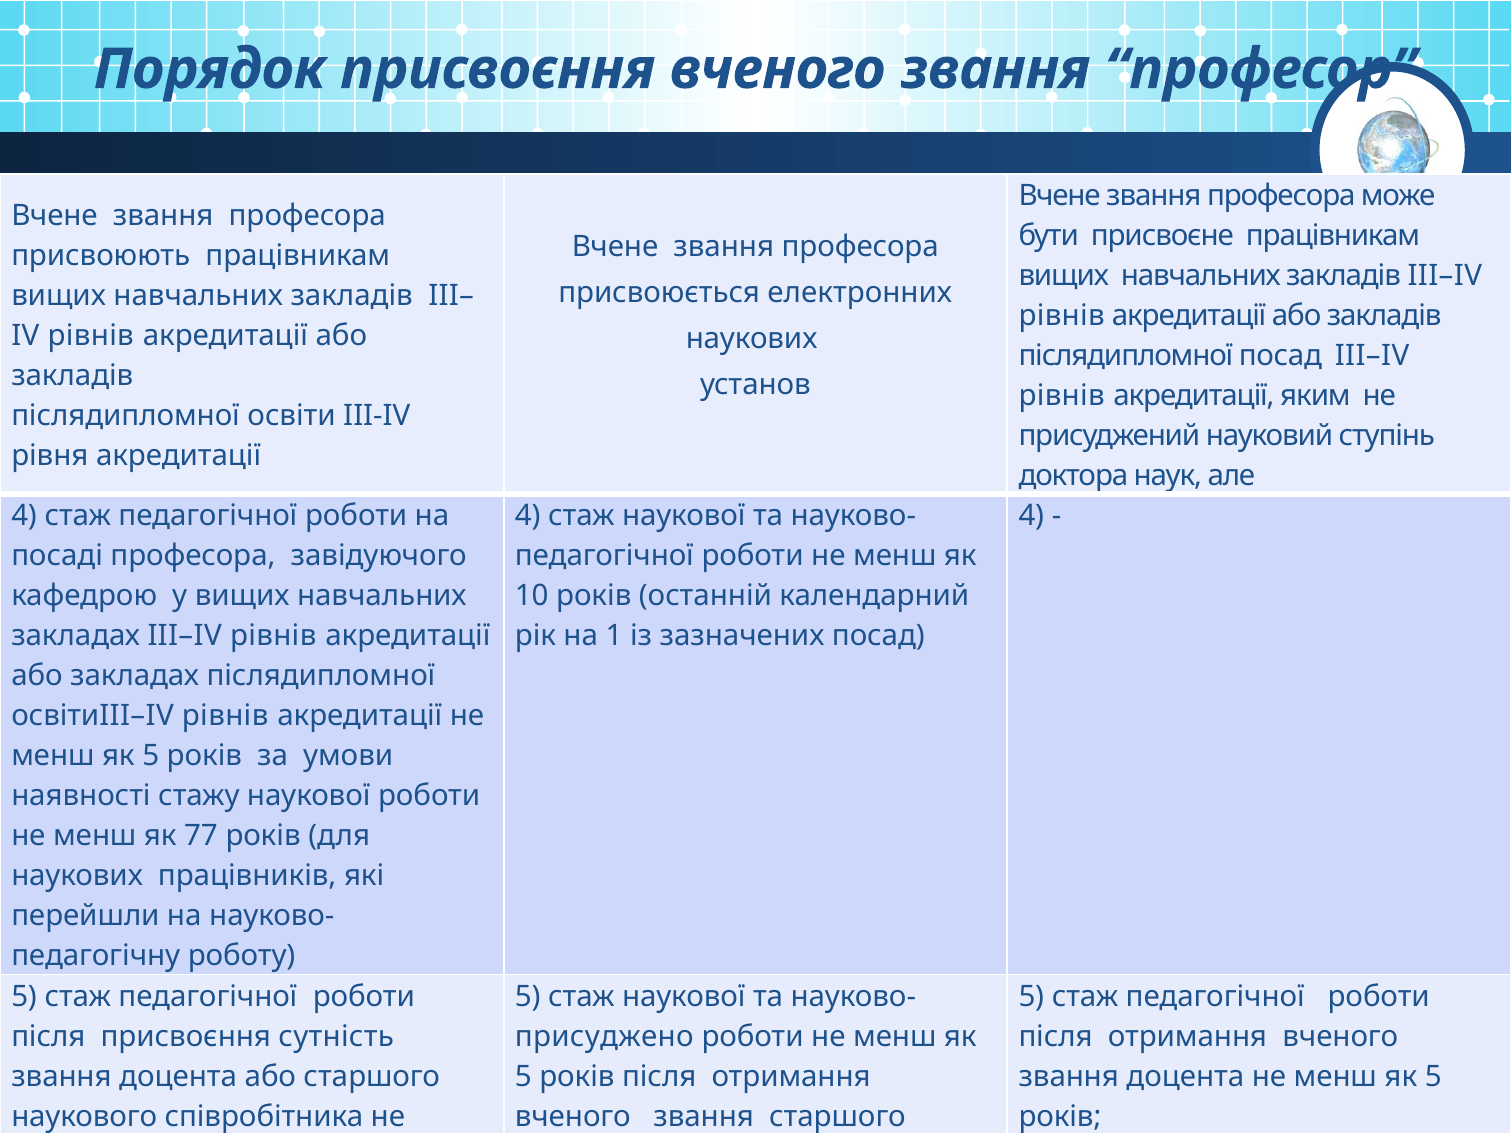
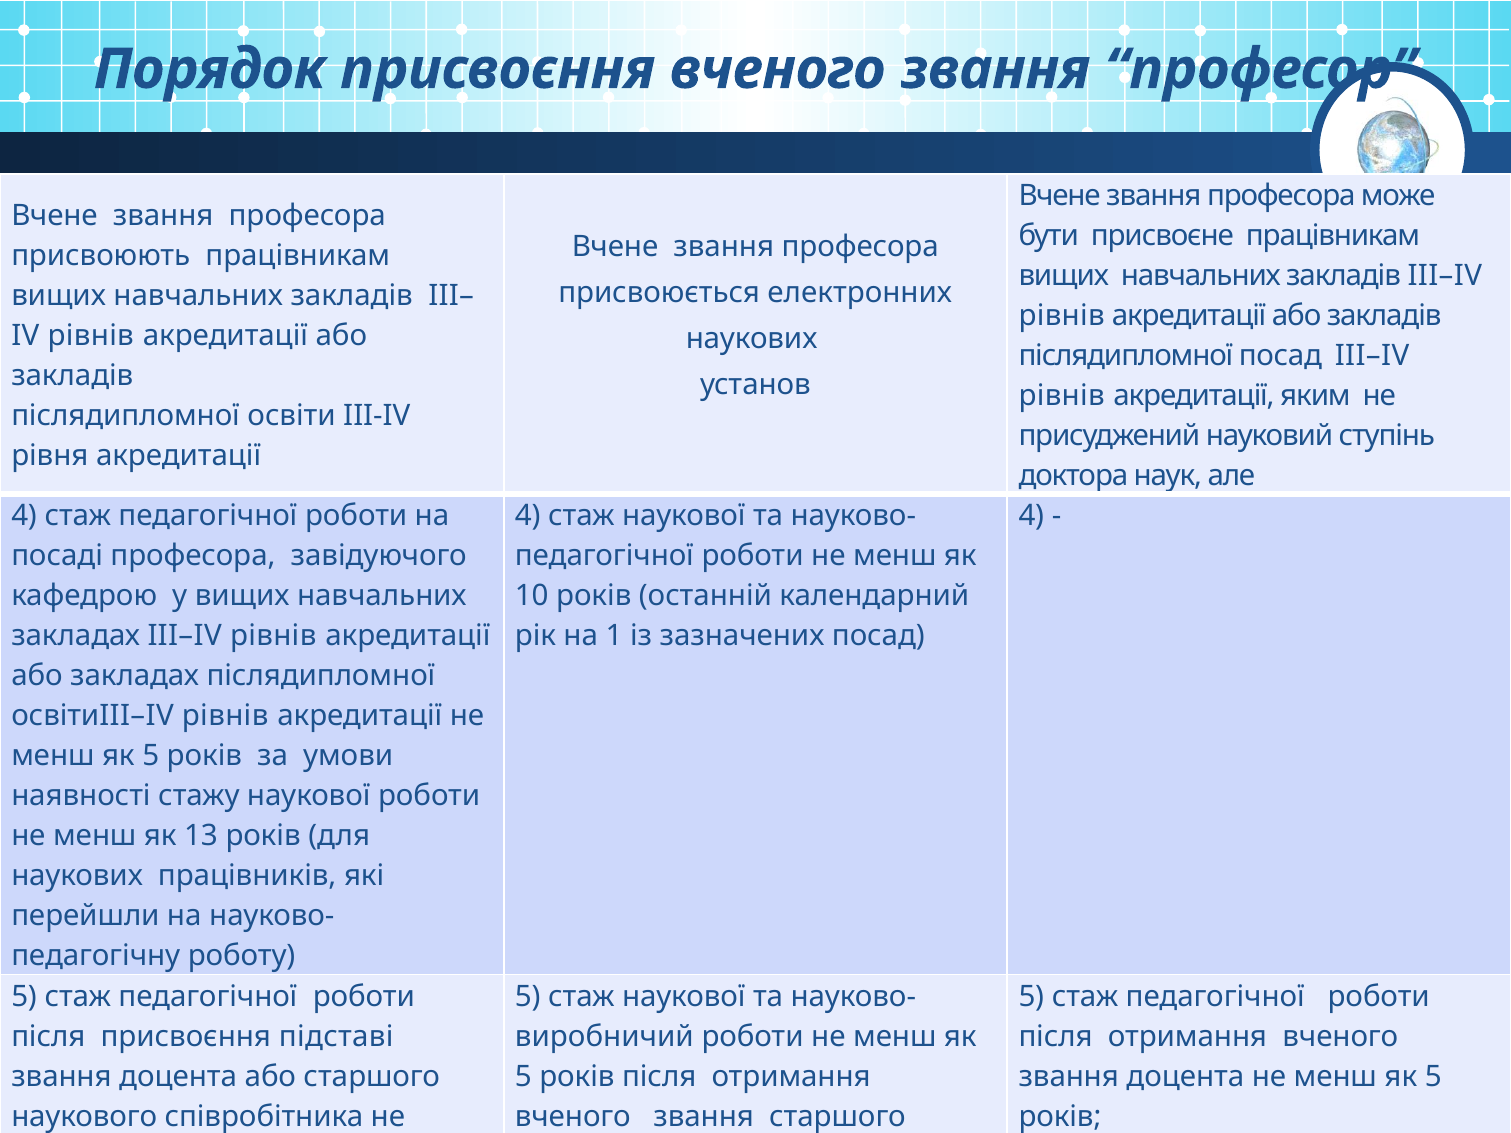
77: 77 -> 13 (201, 836)
сутність: сутність -> підставі (336, 1037)
присуджено: присуджено -> виробничий (604, 1037)
